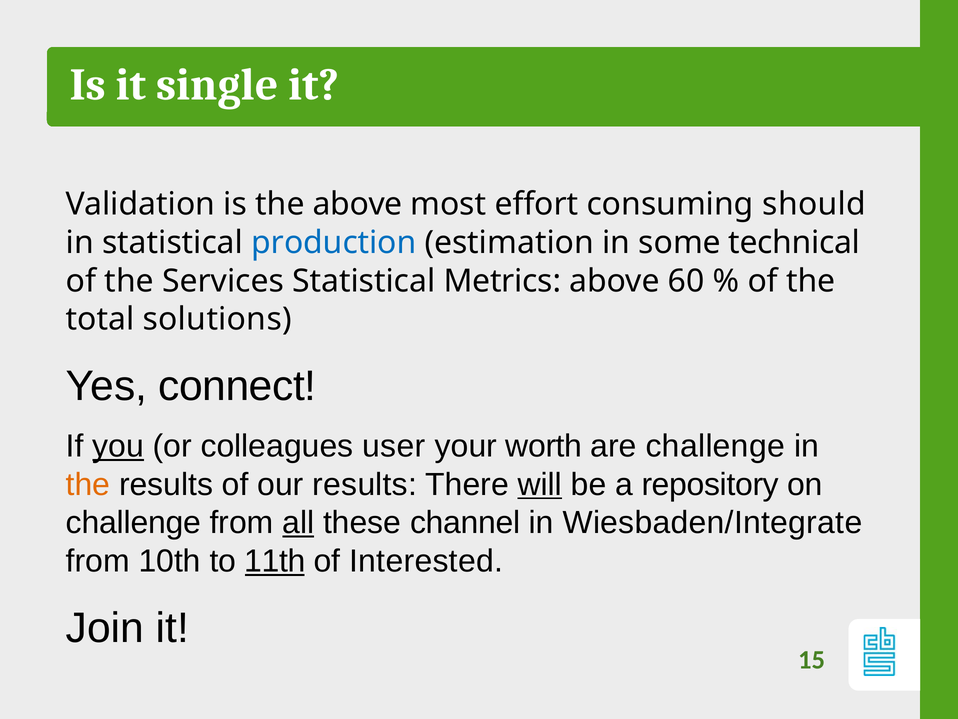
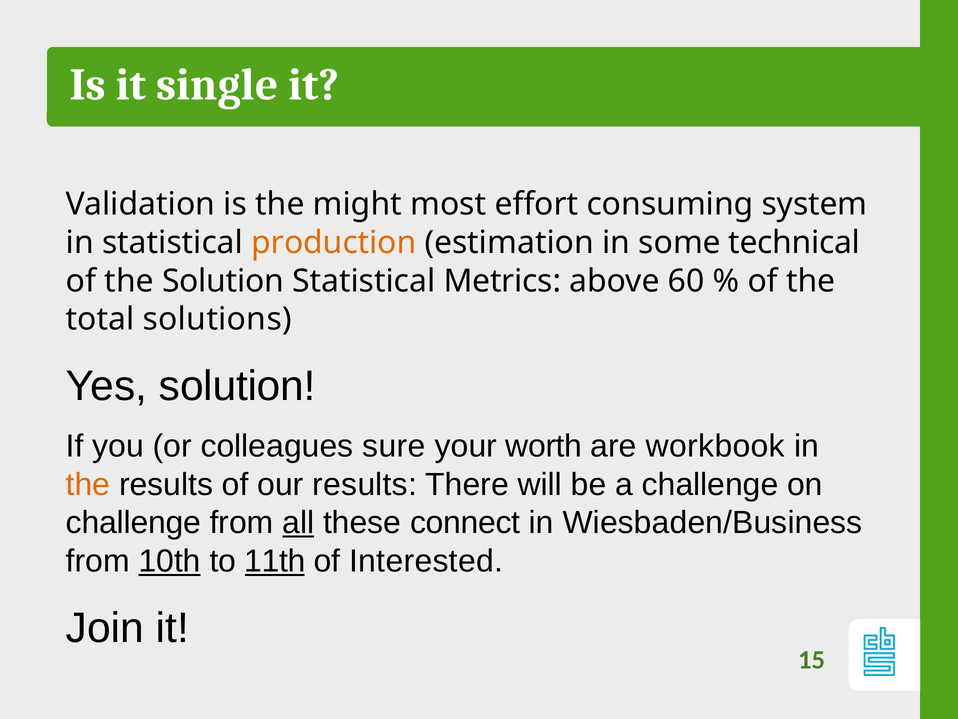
the above: above -> might (357, 204)
should: should -> system (815, 204)
production colour: blue -> orange (334, 243)
the Services: Services -> Solution (223, 281)
Yes connect: connect -> solution (237, 386)
you underline: present -> none (118, 446)
user: user -> sure (394, 446)
are challenge: challenge -> workbook (715, 446)
will underline: present -> none (540, 484)
a repository: repository -> challenge (710, 484)
channel: channel -> connect (465, 523)
Wiesbaden/Integrate: Wiesbaden/Integrate -> Wiesbaden/Business (713, 523)
10th underline: none -> present (170, 561)
